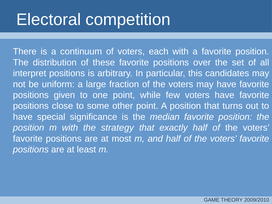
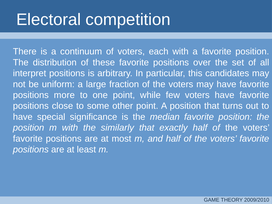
given: given -> more (64, 95)
strategy: strategy -> similarly (117, 128)
